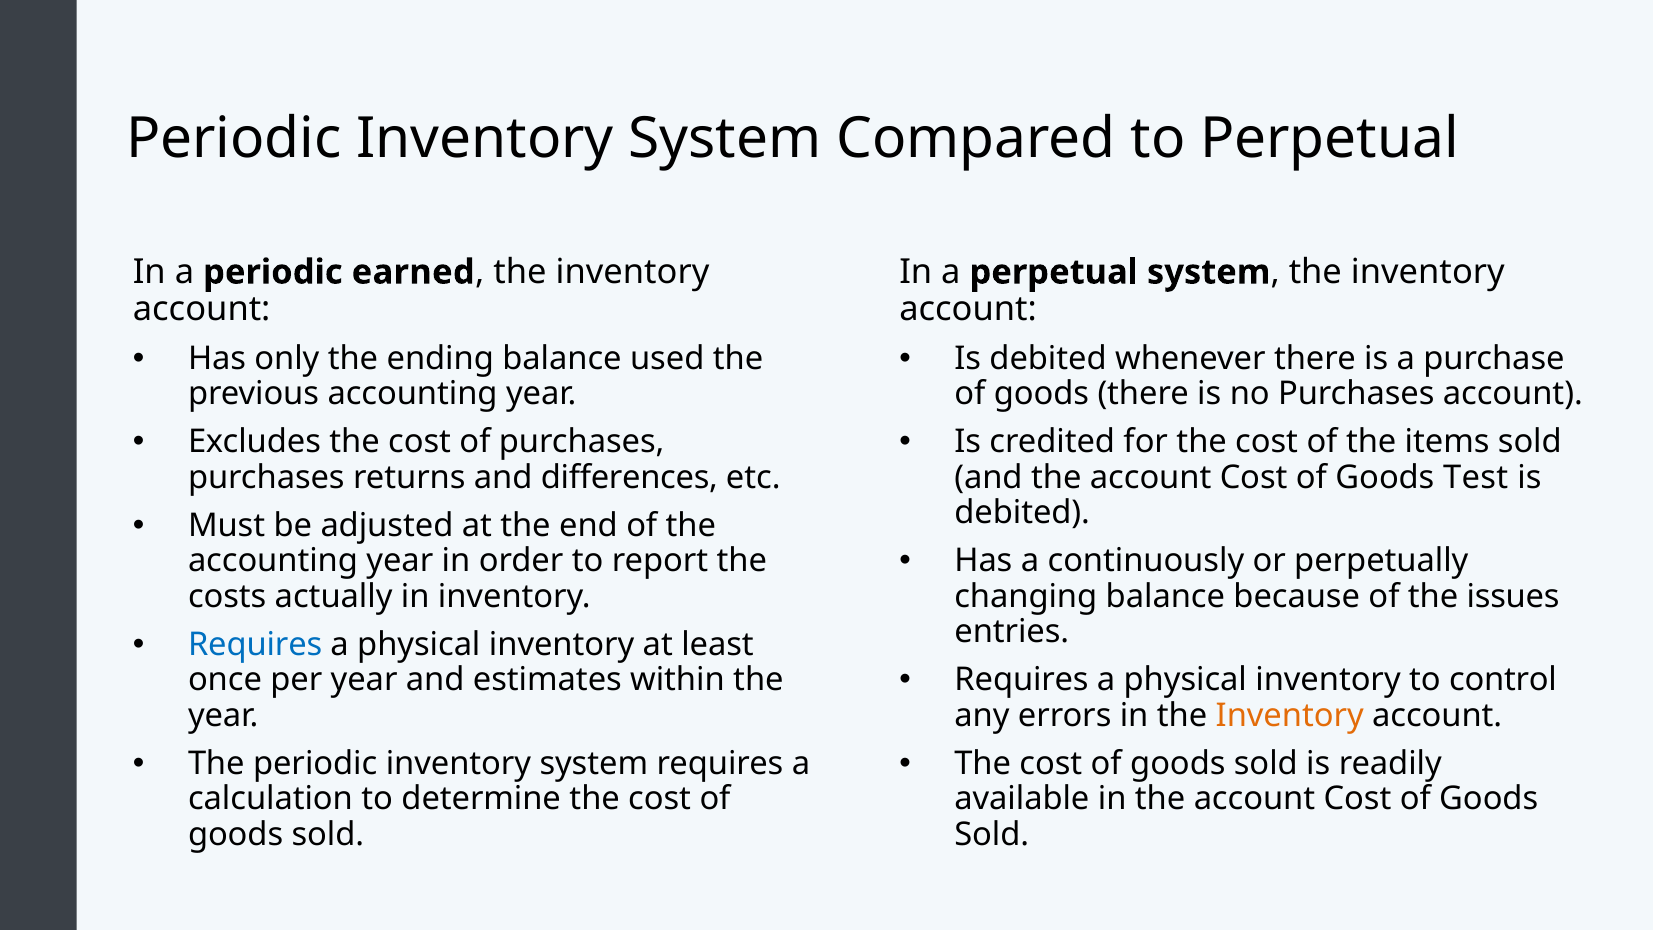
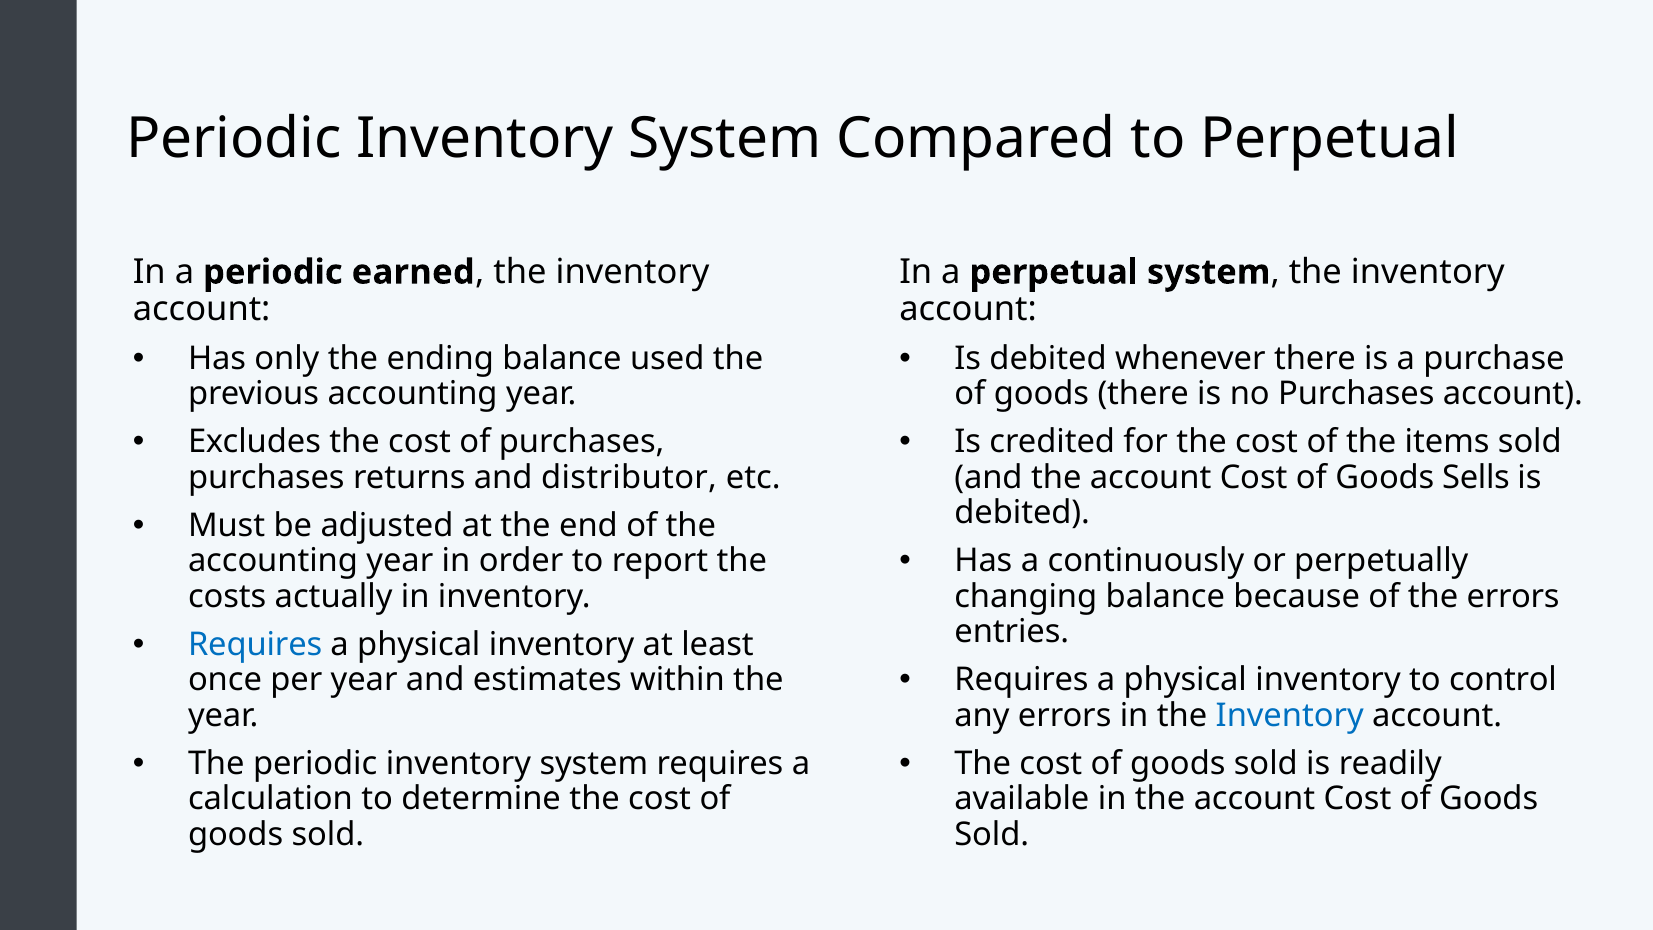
differences: differences -> distributor (629, 477)
Test: Test -> Sells (1476, 477)
the issues: issues -> errors (1513, 596)
Inventory colour: orange -> blue (1290, 715)
